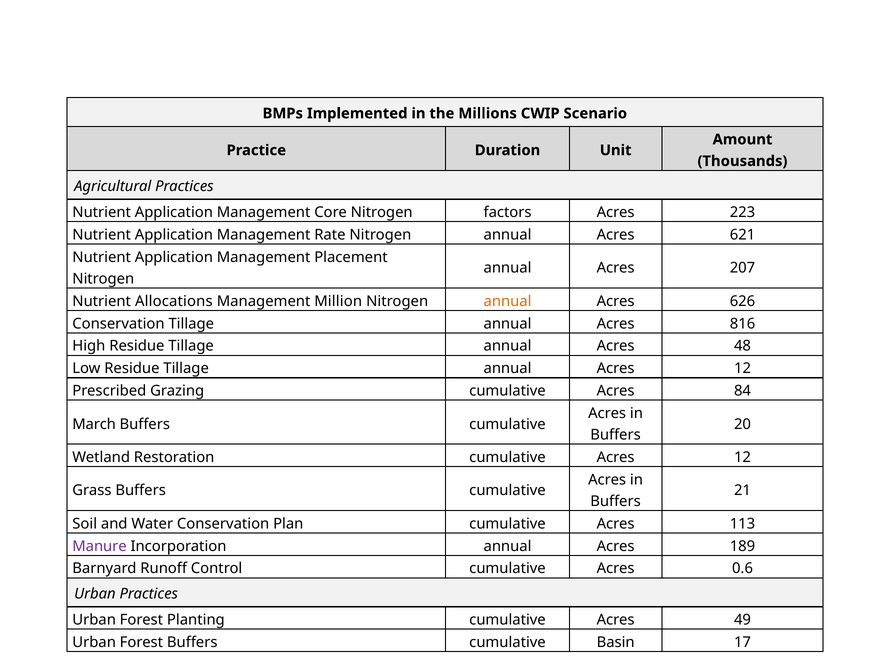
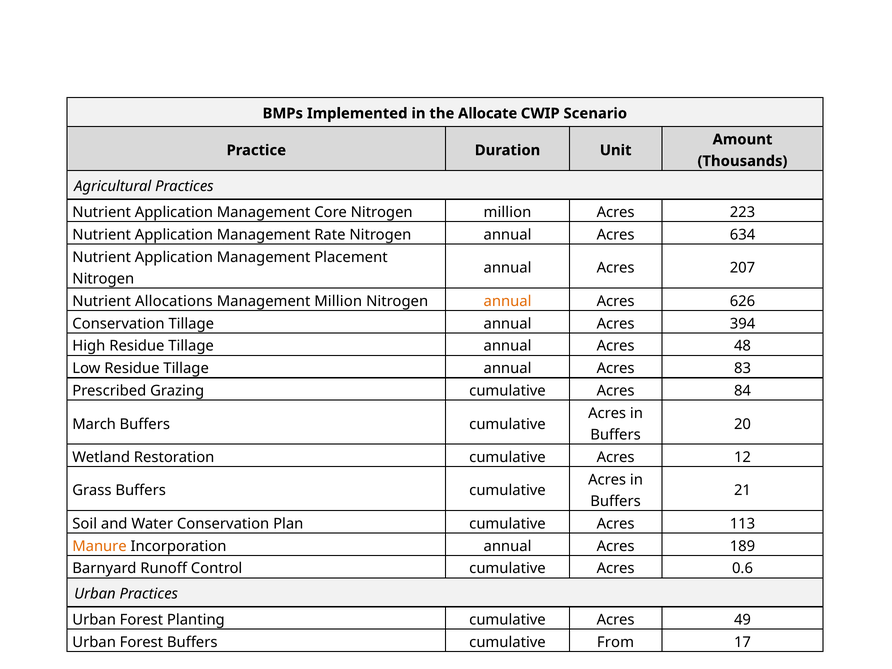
Millions: Millions -> Allocate (488, 113)
Nitrogen factors: factors -> million (507, 212)
621: 621 -> 634 (743, 235)
816: 816 -> 394 (743, 324)
annual Acres 12: 12 -> 83 (743, 368)
Manure colour: purple -> orange (100, 546)
Basin: Basin -> From (616, 642)
